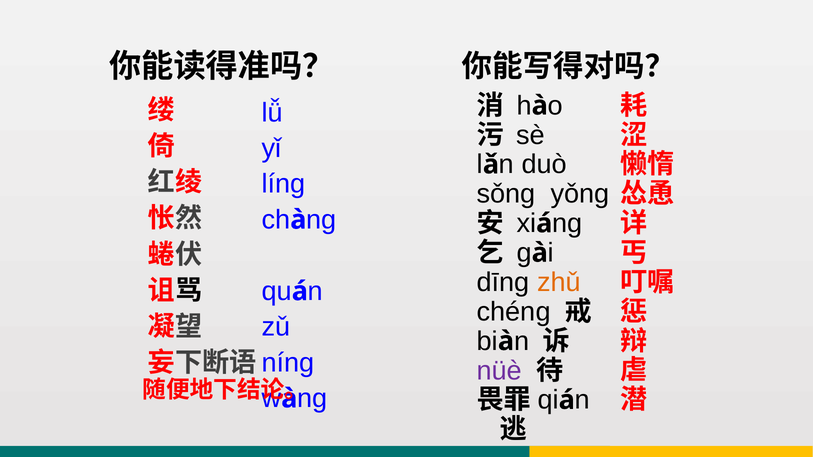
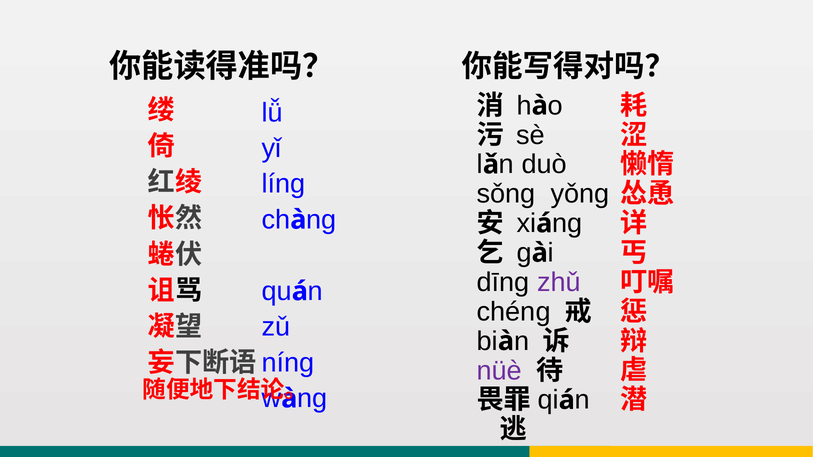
zhǔ colour: orange -> purple (559, 282)
